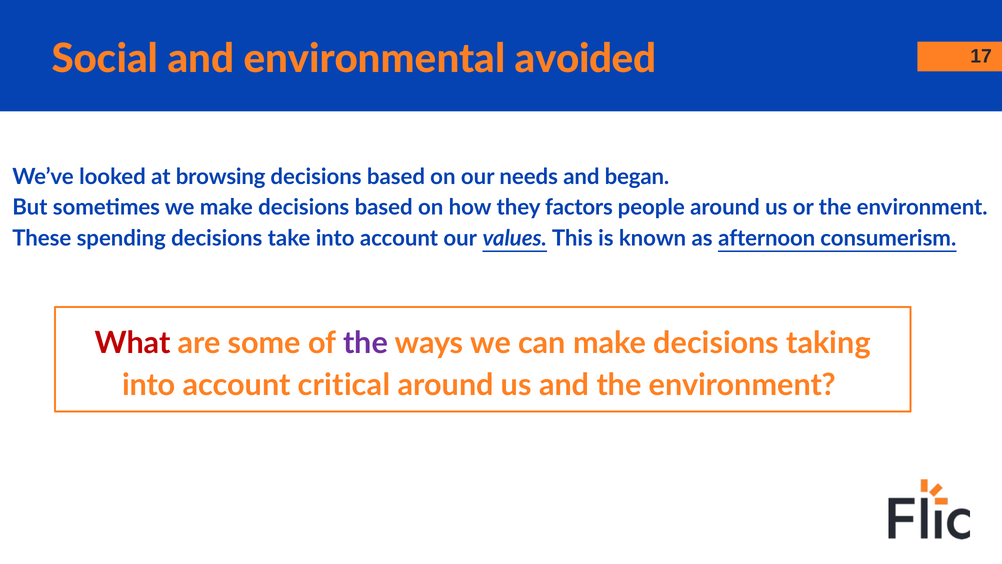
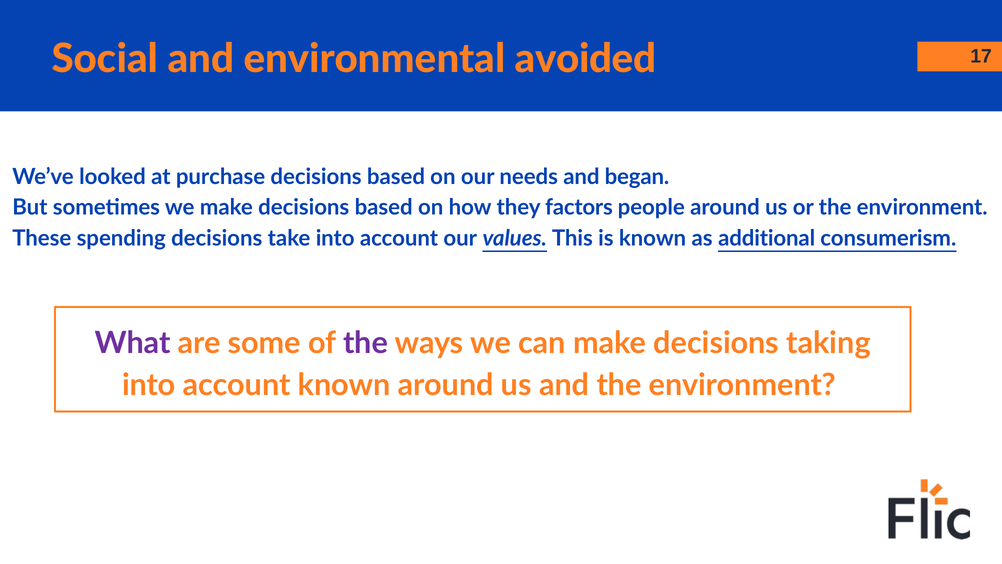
browsing: browsing -> purchase (221, 177)
afternoon: afternoon -> additional (767, 238)
What colour: red -> purple (133, 343)
account critical: critical -> known (344, 385)
